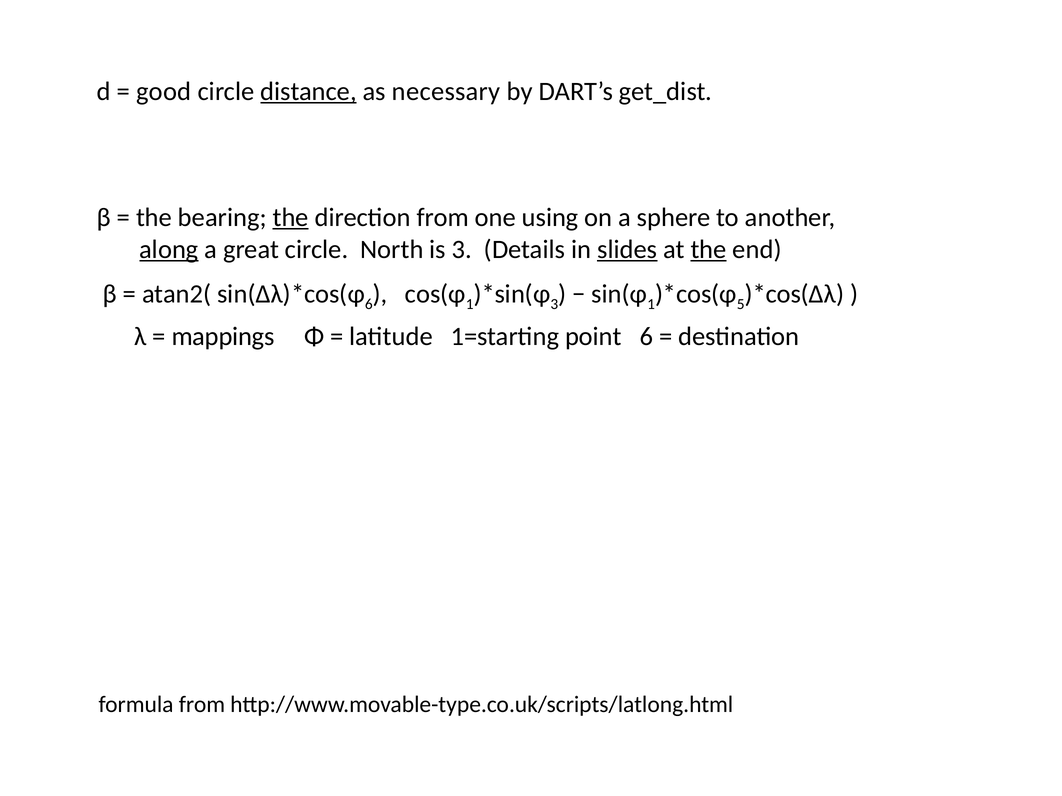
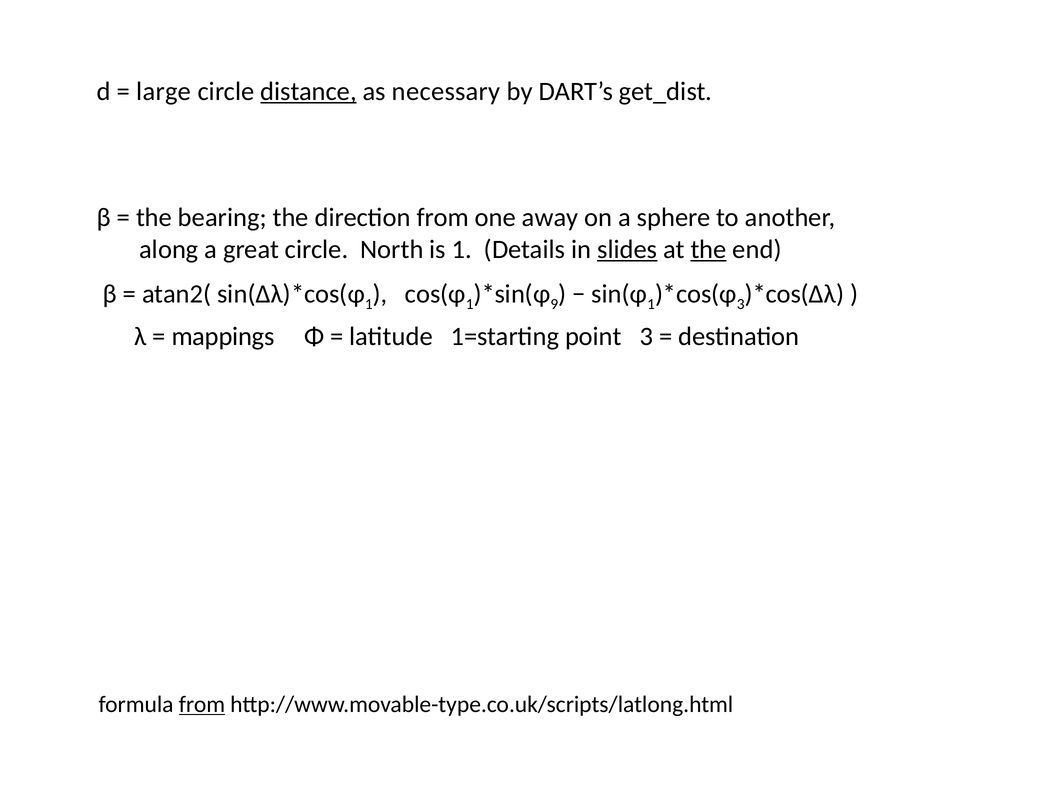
good: good -> large (164, 92)
the underline: present -> none (291, 218)
using: using -> away (550, 218)
along underline: present -> none (169, 250)
is 3: 3 -> 1 (462, 250)
6: 6 -> 1 (369, 304)
3: 3 -> 9 (554, 304)
5: 5 -> 3 (741, 304)
point 6: 6 -> 3 (646, 337)
from underline: none -> present (202, 705)
